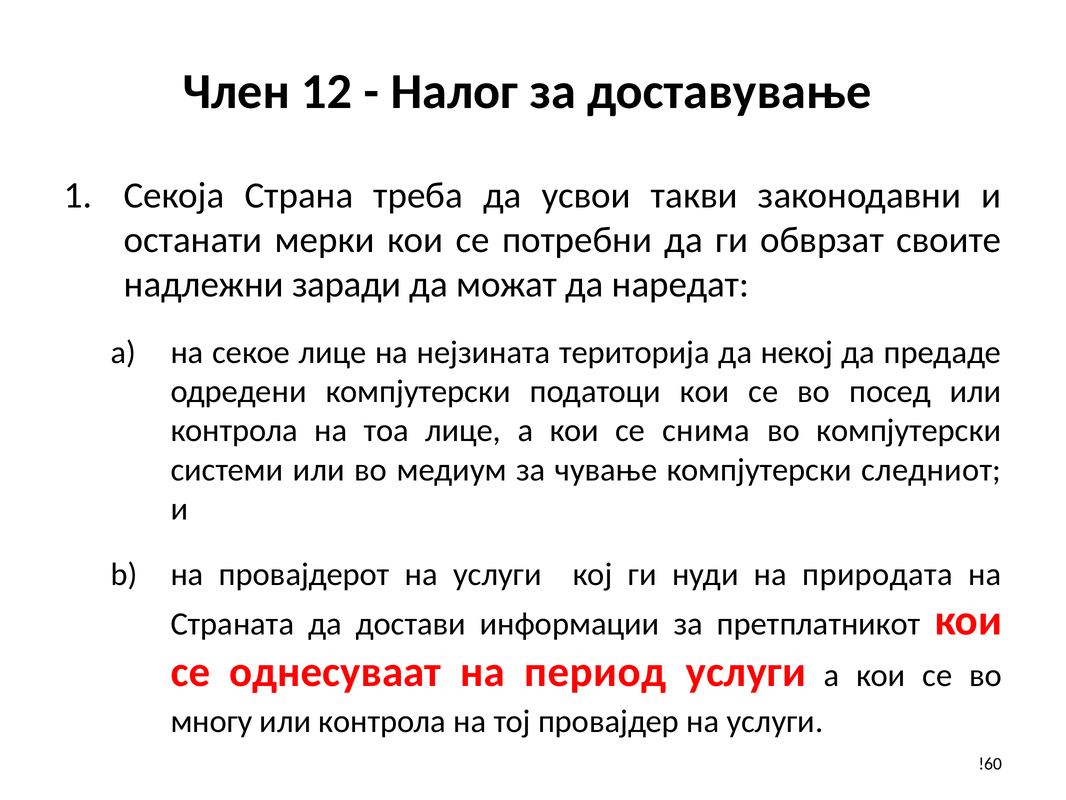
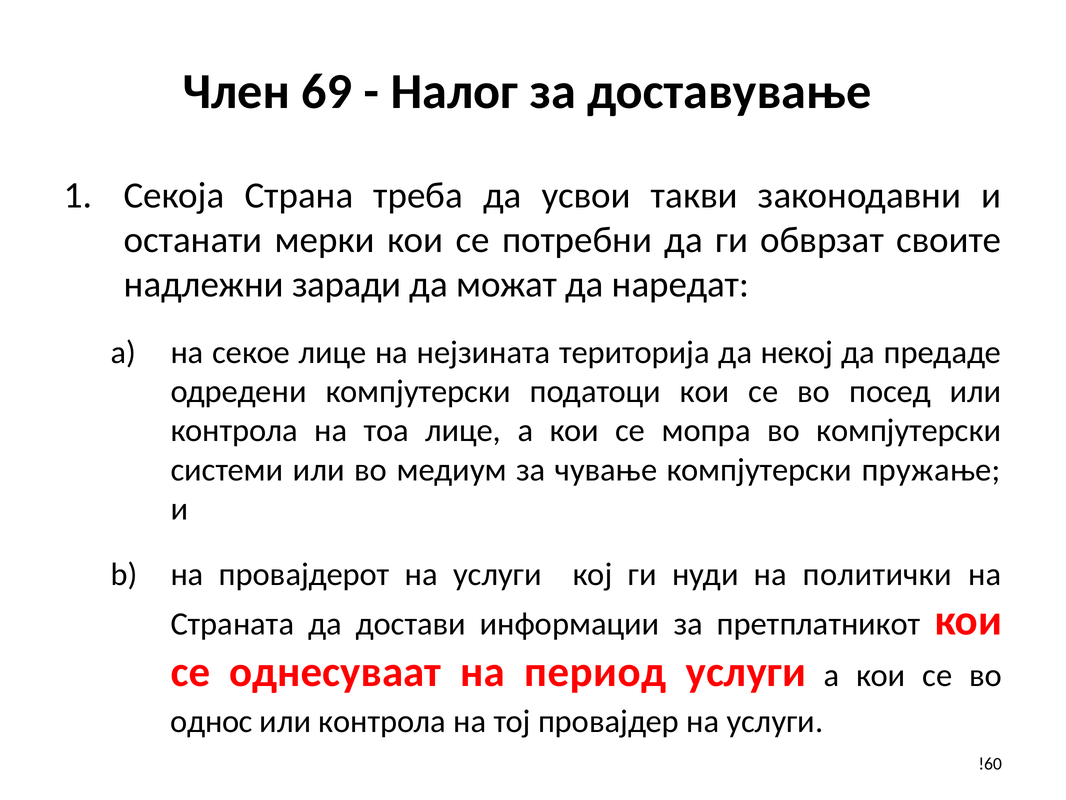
12: 12 -> 69 (327, 92)
снима: снима -> мопра (706, 430)
следниот: следниот -> пружање (931, 469)
природата: природата -> политички (877, 574)
многу: многу -> однос (211, 721)
